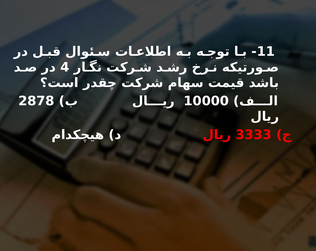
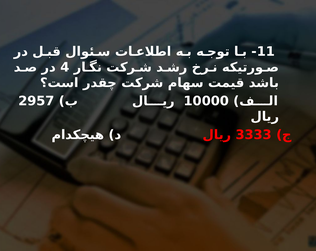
2878: 2878 -> 2957 (36, 101)
